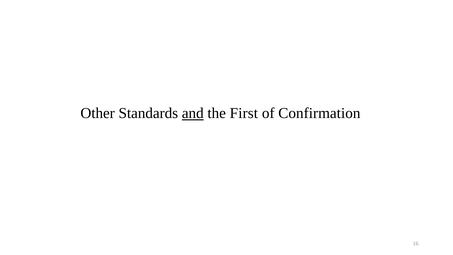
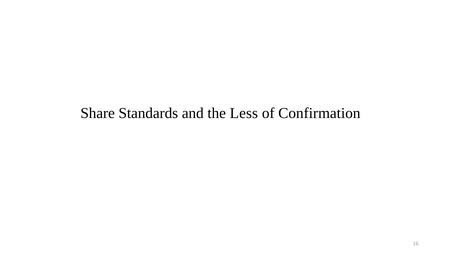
Other: Other -> Share (98, 113)
and underline: present -> none (193, 113)
First: First -> Less (244, 113)
